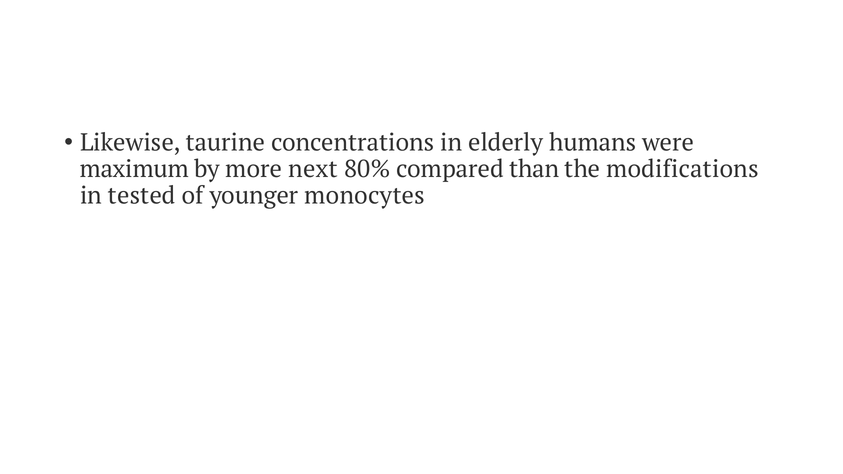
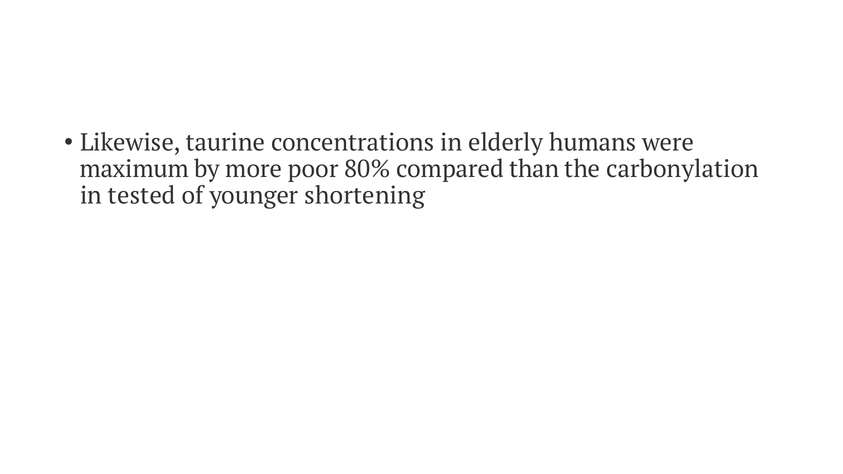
next: next -> poor (313, 169)
modifications: modifications -> carbonylation (683, 169)
monocytes: monocytes -> shortening (365, 196)
